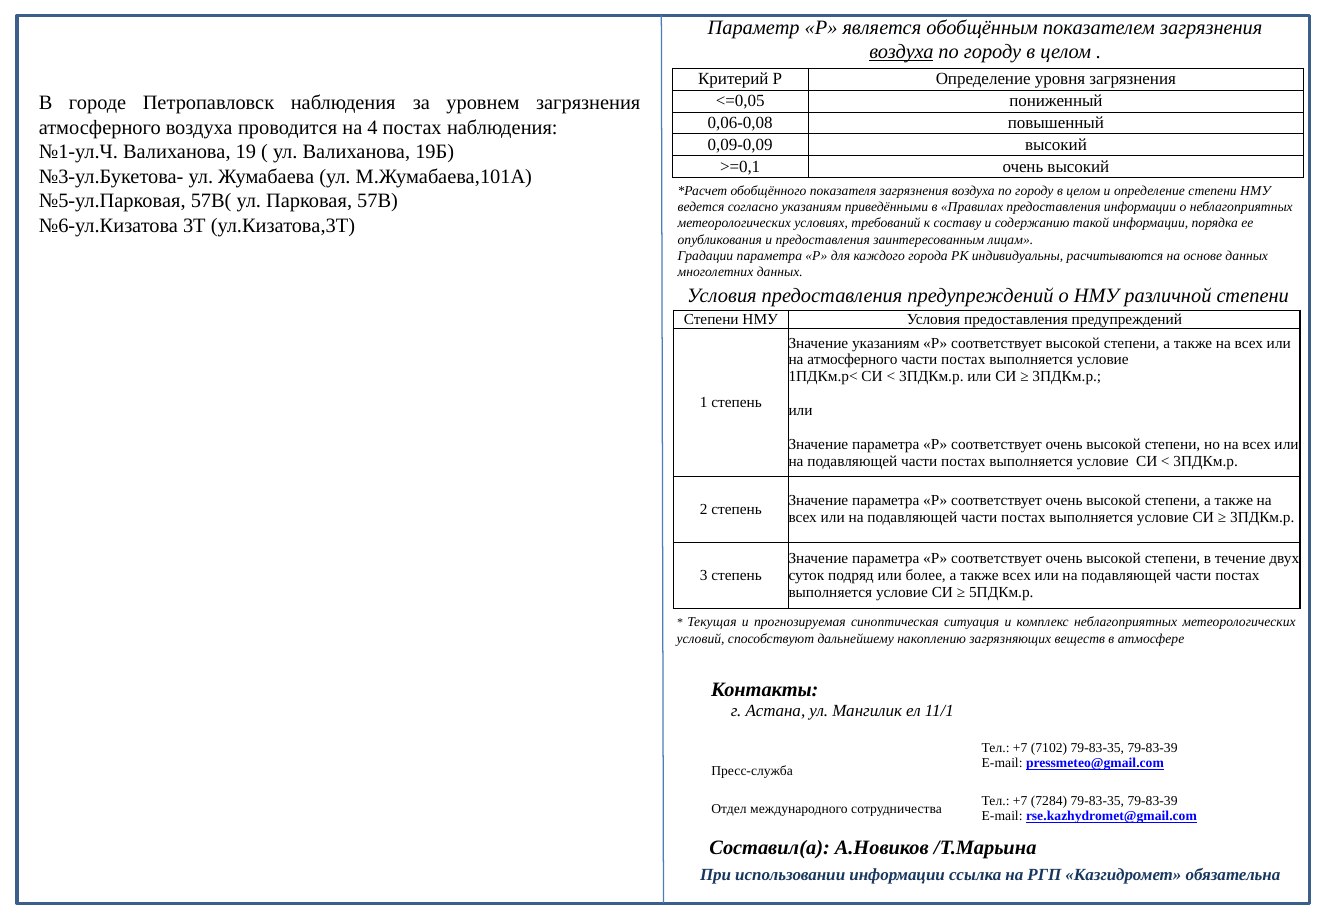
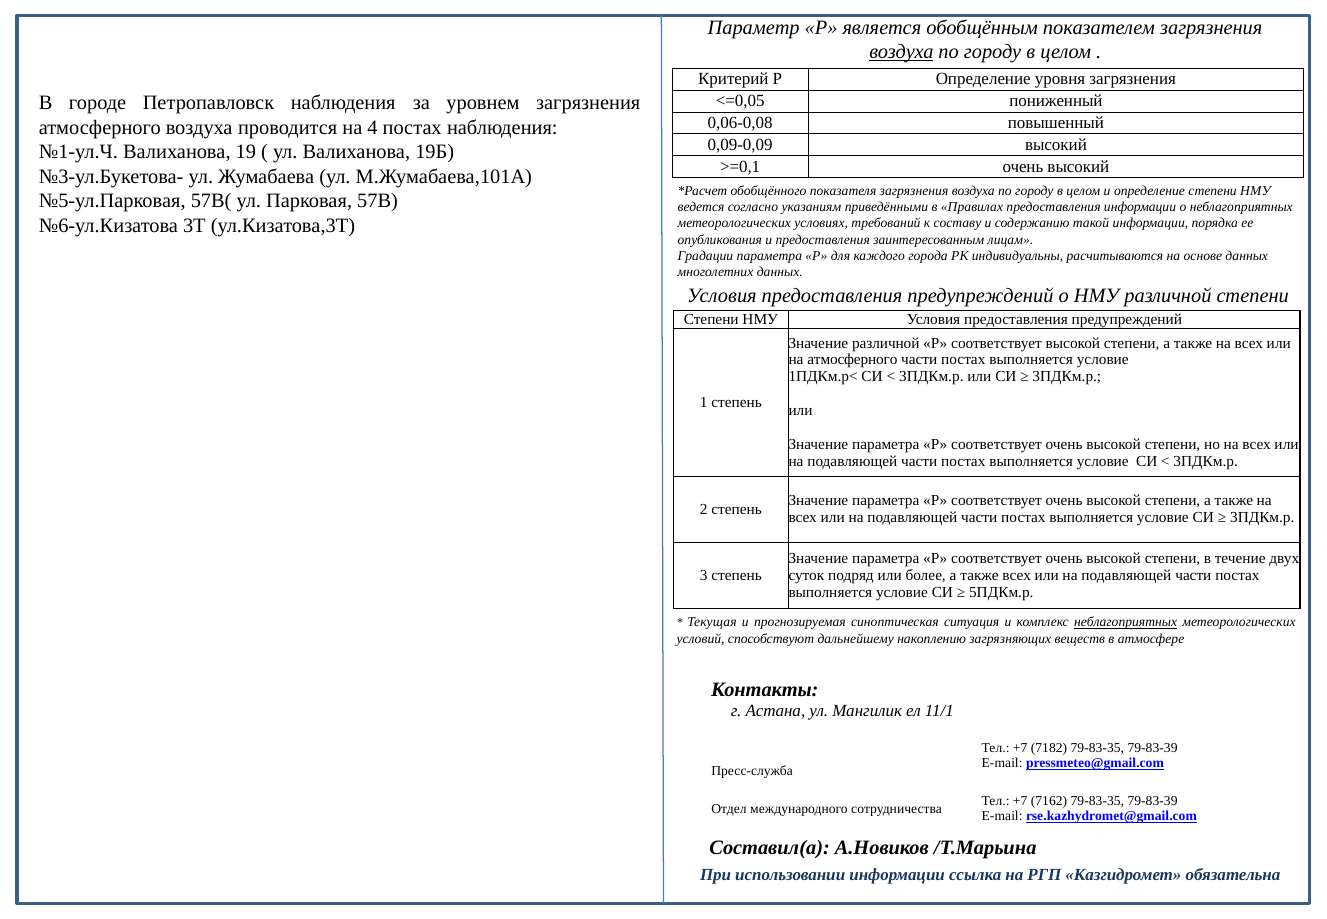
Значение указаниям: указаниям -> различной (886, 343)
неблагоприятных underline: none -> present (1126, 622)
7102: 7102 -> 7182 (1049, 748)
7284: 7284 -> 7162 (1049, 801)
